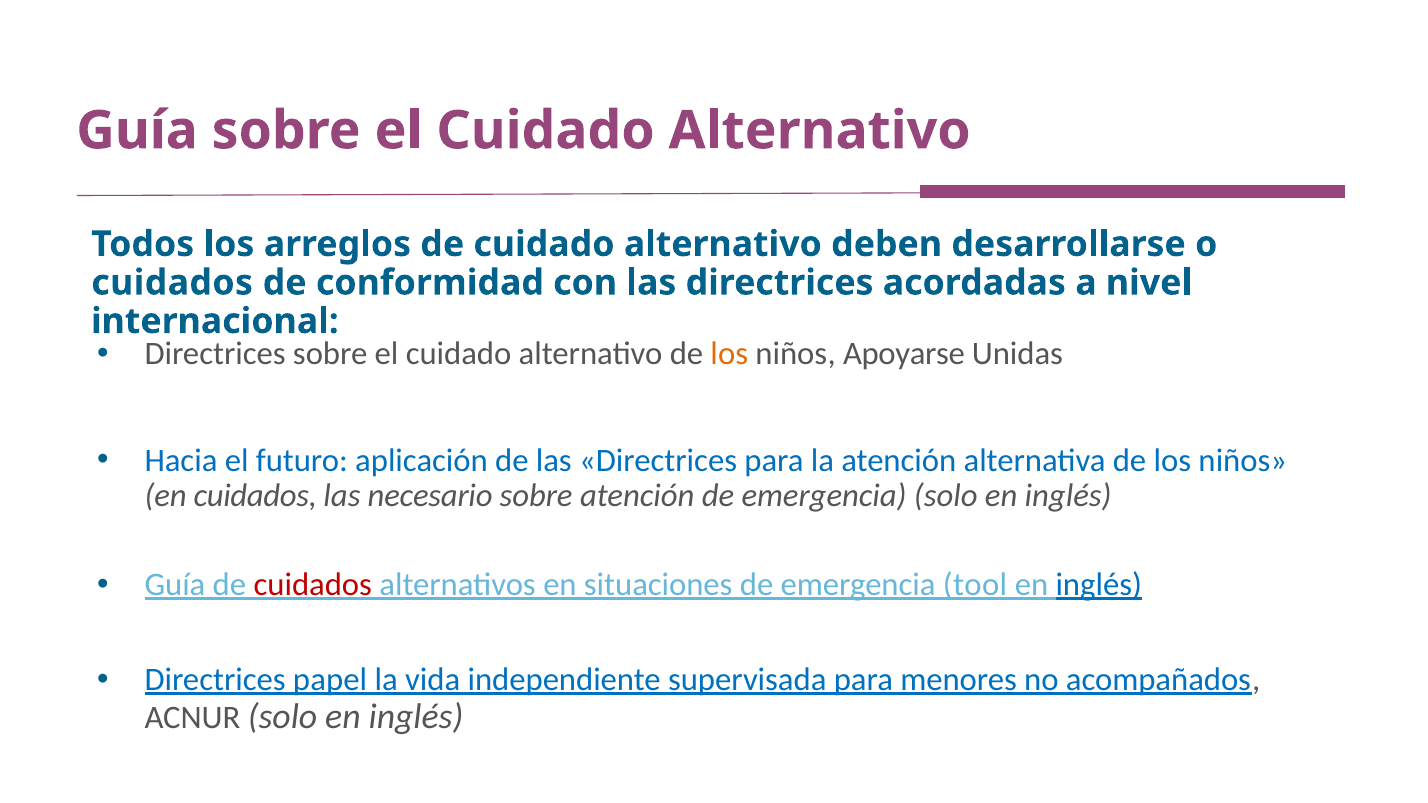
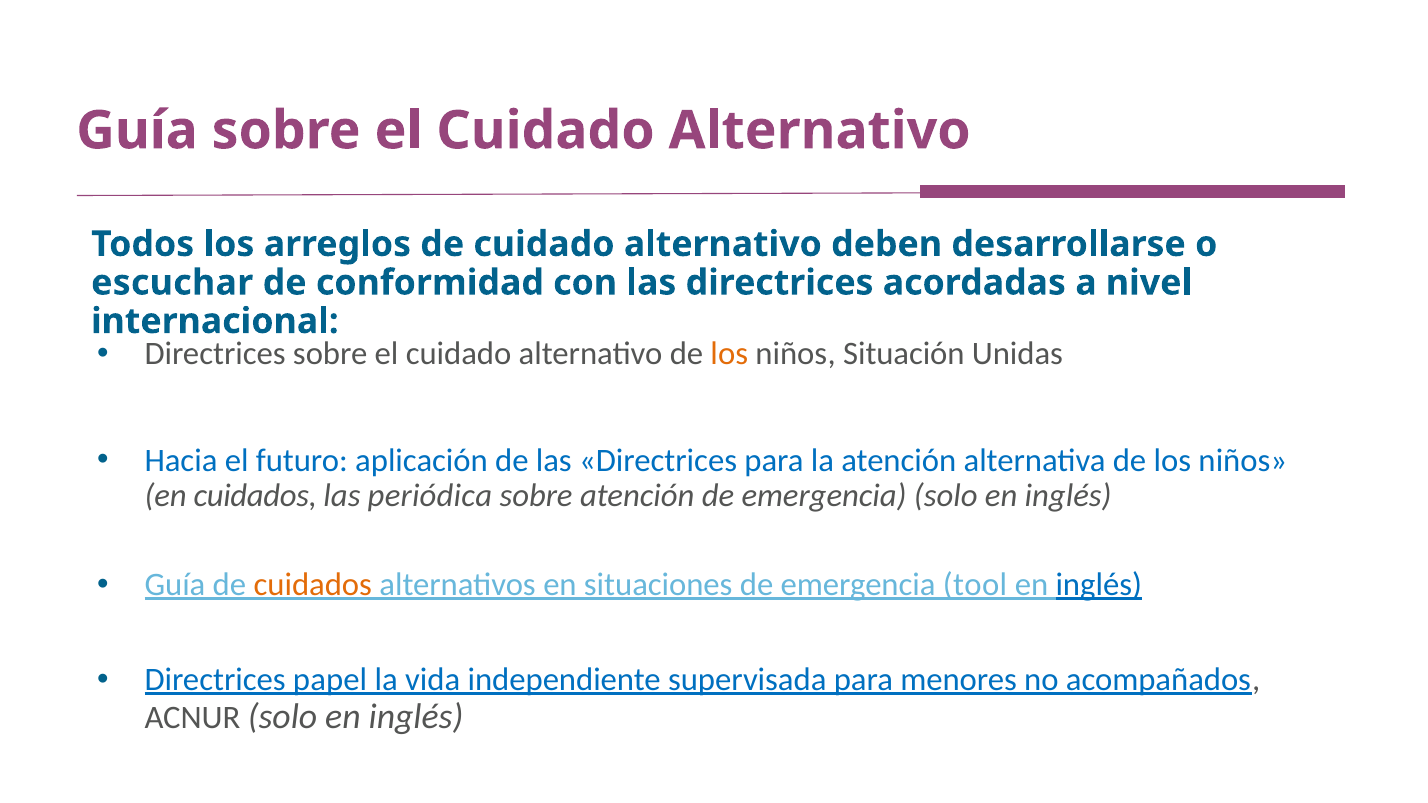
cuidados: cuidados -> escuchar (172, 283)
Apoyarse: Apoyarse -> Situación (904, 354)
necesario: necesario -> periódica (430, 496)
cuidados colour: red -> orange (313, 585)
